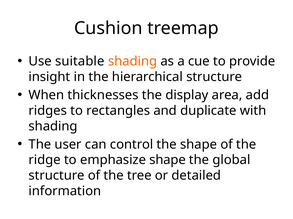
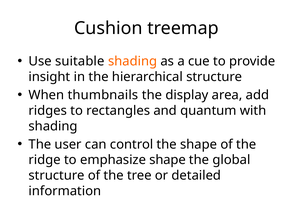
thicknesses: thicknesses -> thumbnails (103, 95)
duplicate: duplicate -> quantum (208, 111)
